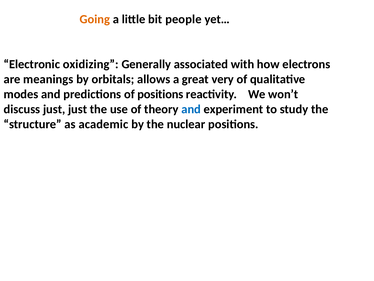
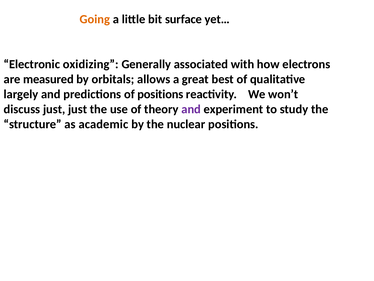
people: people -> surface (184, 19)
meanings: meanings -> measured (48, 79)
very: very -> best (223, 79)
modes: modes -> largely (21, 94)
and colour: blue -> purple (191, 109)
